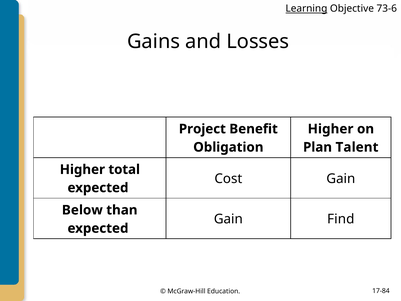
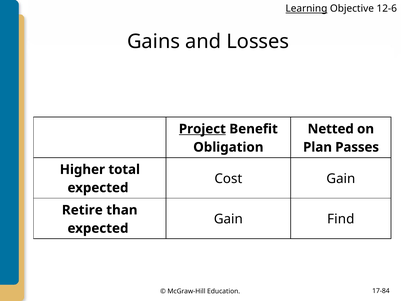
73-6: 73-6 -> 12-6 (387, 9)
Project underline: none -> present (202, 129)
Higher: Higher -> Netted (331, 129)
Talent: Talent -> Passes (357, 147)
Below: Below -> Retire (82, 210)
